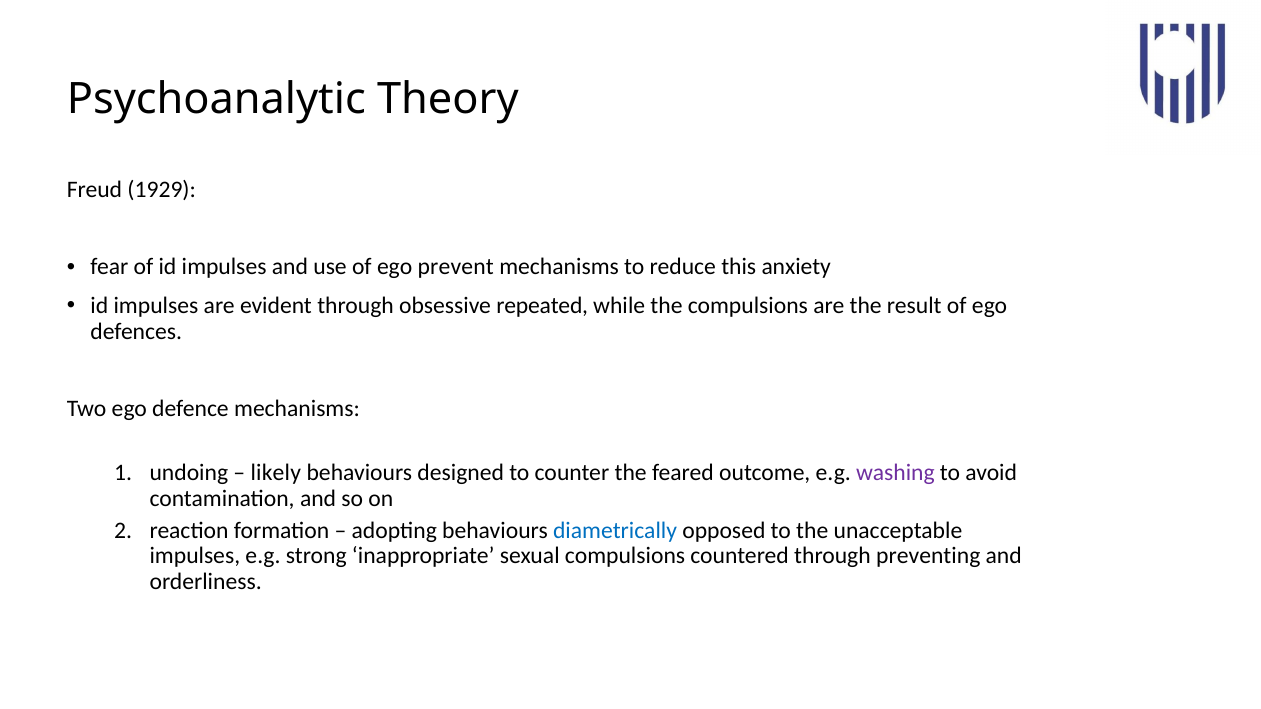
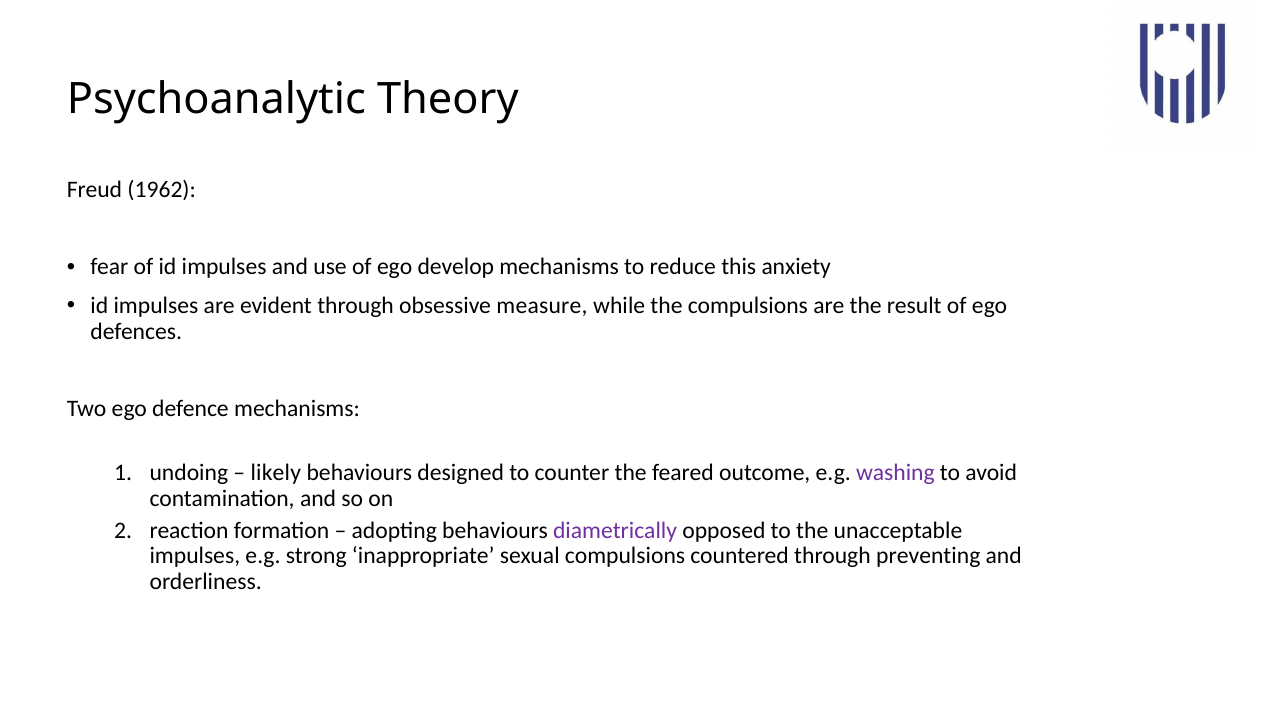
1929: 1929 -> 1962 (162, 190)
prevent: prevent -> develop (456, 267)
repeated: repeated -> measure (542, 306)
diametrically colour: blue -> purple (615, 531)
